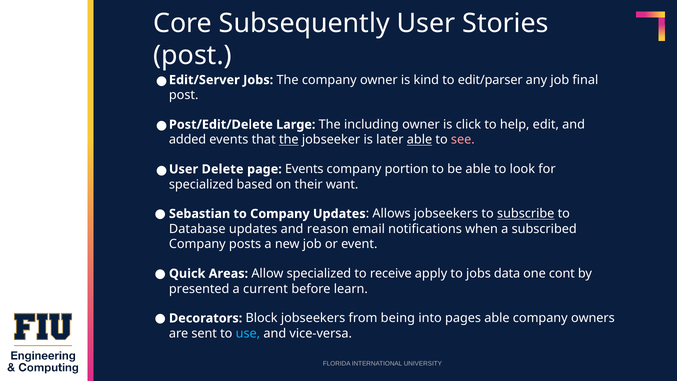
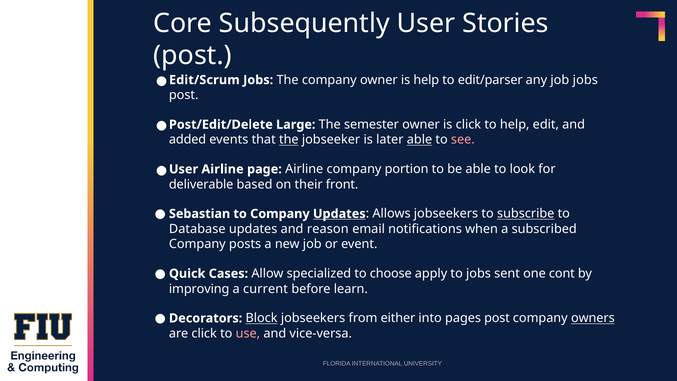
Edit/Server: Edit/Server -> Edit/Scrum (204, 80)
is kind: kind -> help (426, 80)
job final: final -> jobs (585, 80)
including: including -> semester (371, 125)
User Delete: Delete -> Airline (223, 169)
page Events: Events -> Airline (304, 169)
specialized: specialized -> deliverable (201, 184)
want: want -> front (342, 184)
Updates underline: none -> present (339, 214)
Areas: Areas -> Cases (228, 273)
receive: receive -> choose (391, 273)
data: data -> sent (507, 273)
presented: presented -> improving (199, 289)
Block underline: none -> present (262, 318)
being: being -> either (398, 318)
pages able: able -> post (497, 318)
owners underline: none -> present (593, 318)
are sent: sent -> click (204, 333)
use colour: light blue -> pink (248, 333)
